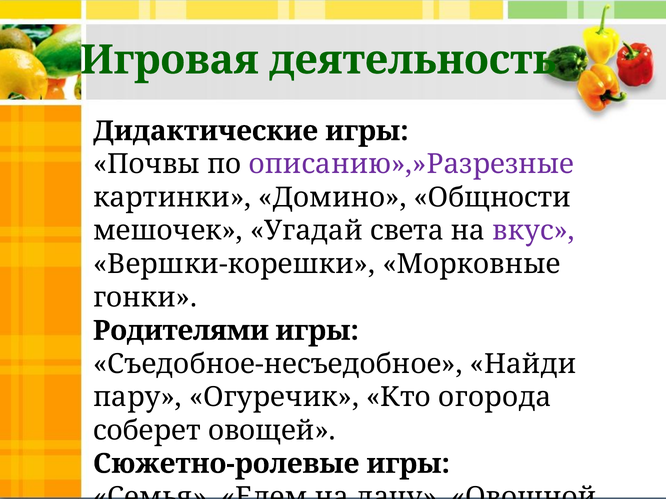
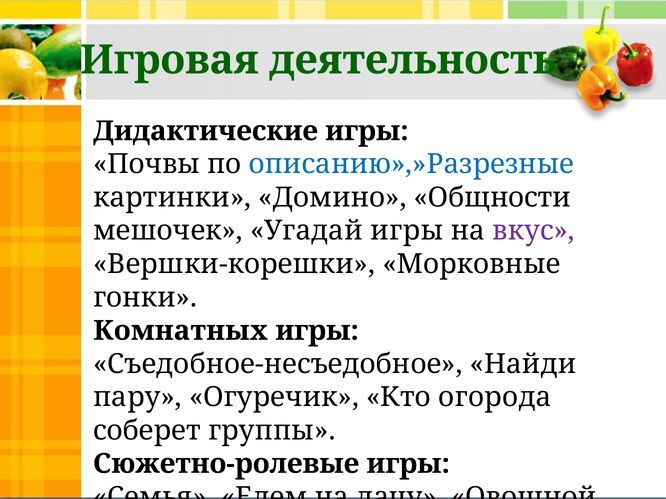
описанию»,»Разрезные colour: purple -> blue (411, 164)
Угадай света: света -> игры (407, 231)
Родителями: Родителями -> Комнатных (181, 331)
овощей: овощей -> группы (272, 431)
